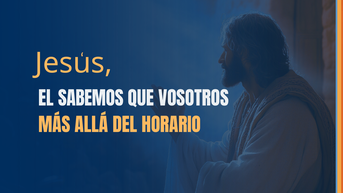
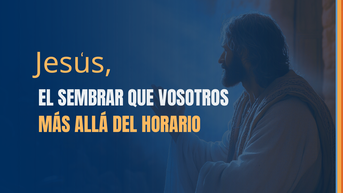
SABEMOS: SABEMOS -> SEMBRAR (91, 99)
